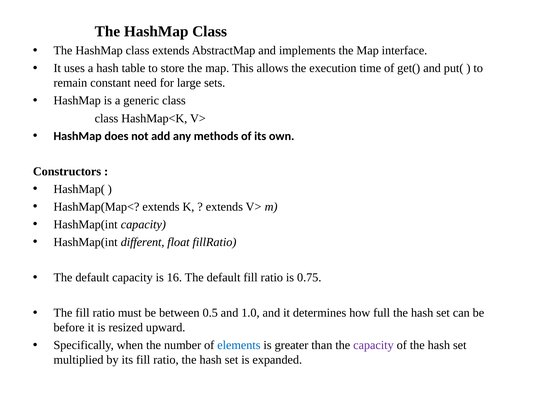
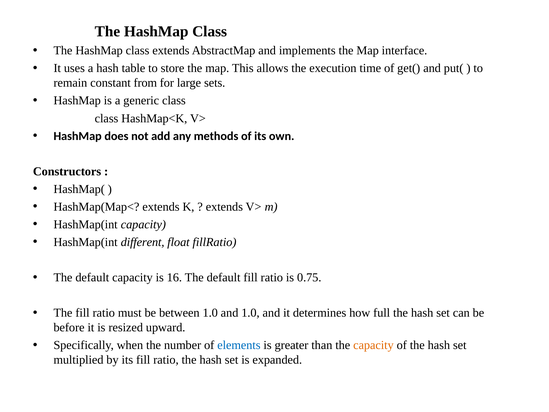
need: need -> from (145, 83)
between 0.5: 0.5 -> 1.0 (210, 313)
capacity colour: purple -> orange (373, 345)
